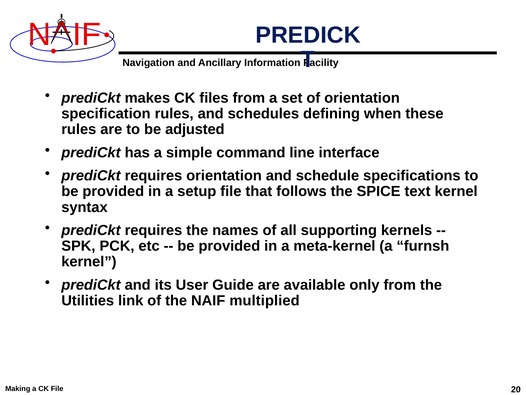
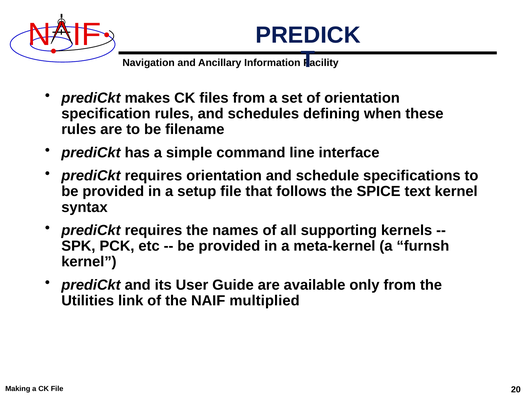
adjusted: adjusted -> filename (195, 129)
